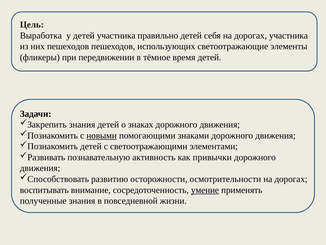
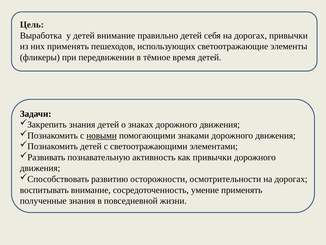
детей участника: участника -> внимание (116, 36)
дорогах участника: участника -> привычки (288, 36)
них пешеходов: пешеходов -> применять (68, 46)
умение underline: present -> none (205, 190)
